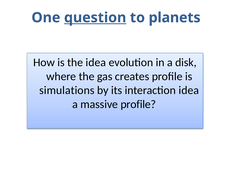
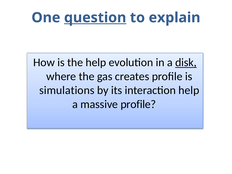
planets: planets -> explain (175, 18)
the idea: idea -> help (96, 62)
disk underline: none -> present (186, 62)
interaction idea: idea -> help (189, 90)
